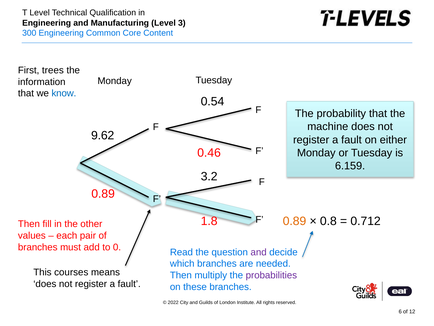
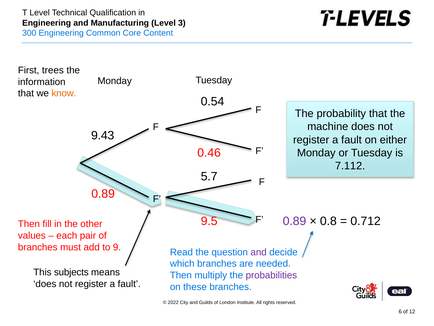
know colour: blue -> orange (64, 93)
9.62: 9.62 -> 9.43 (103, 135)
6.159: 6.159 -> 7.112 (350, 166)
3.2: 3.2 -> 5.7 (209, 176)
1.8: 1.8 -> 9.5 (209, 221)
0.89 colour: orange -> purple (295, 221)
0: 0 -> 9 (117, 247)
courses: courses -> subjects (71, 272)
